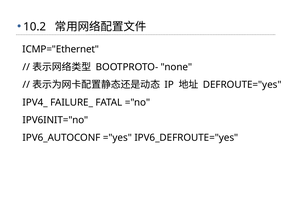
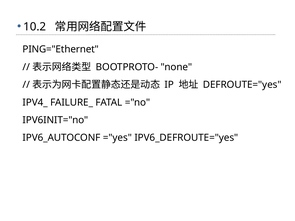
ICMP="Ethernet: ICMP="Ethernet -> PING="Ethernet (61, 49)
